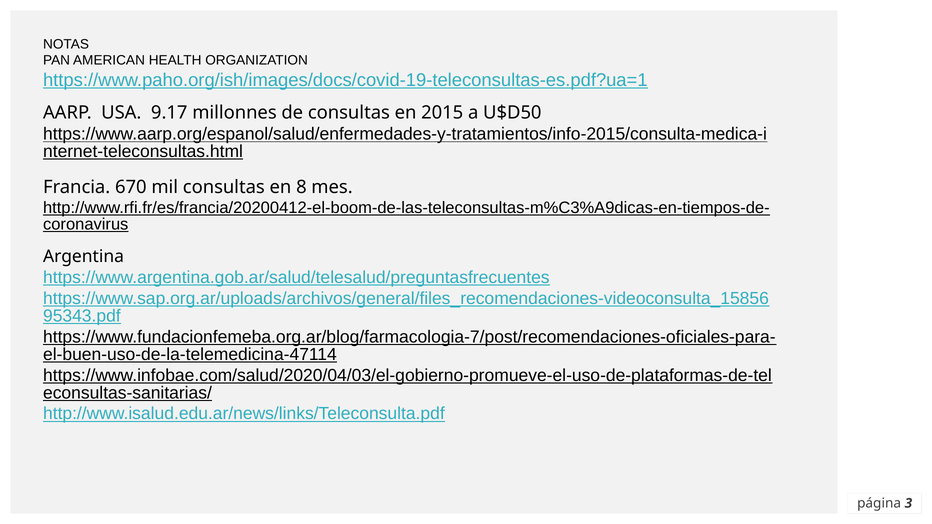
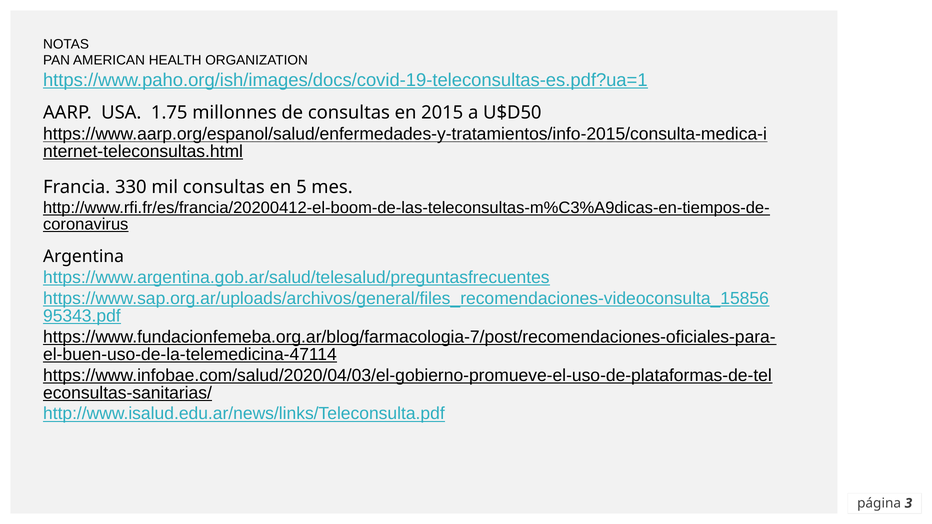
9.17: 9.17 -> 1.75 (169, 113)
670: 670 -> 330 (131, 187)
8: 8 -> 5 (301, 187)
